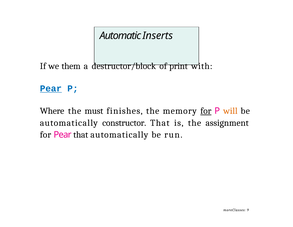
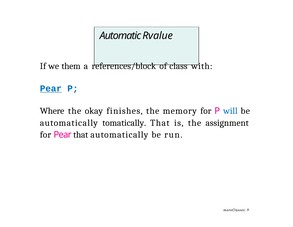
Inserts: Inserts -> Rvalue (158, 36)
destructor/block: destructor/block -> references/block (124, 66)
print: print -> class (178, 66)
must: must -> okay (94, 111)
for underline: present -> none (206, 111)
will colour: orange -> blue (230, 111)
constructor: constructor -> tomatically (124, 123)
